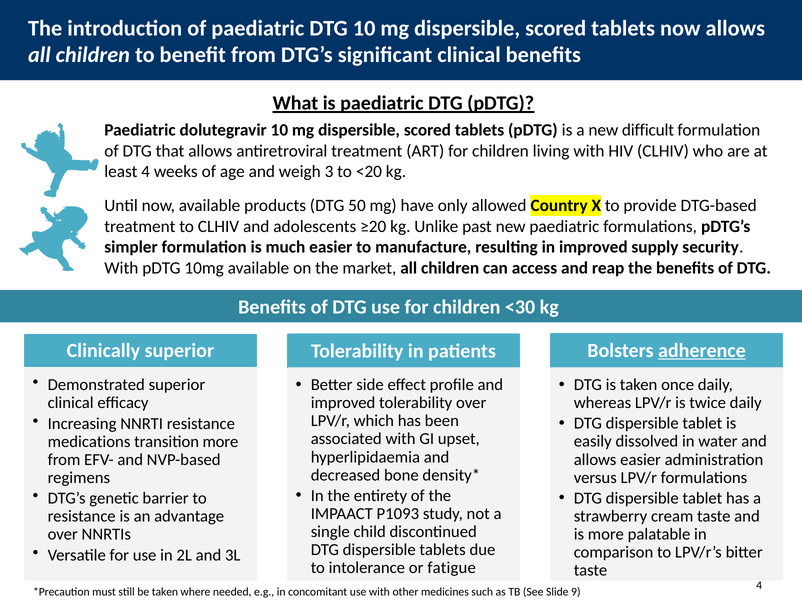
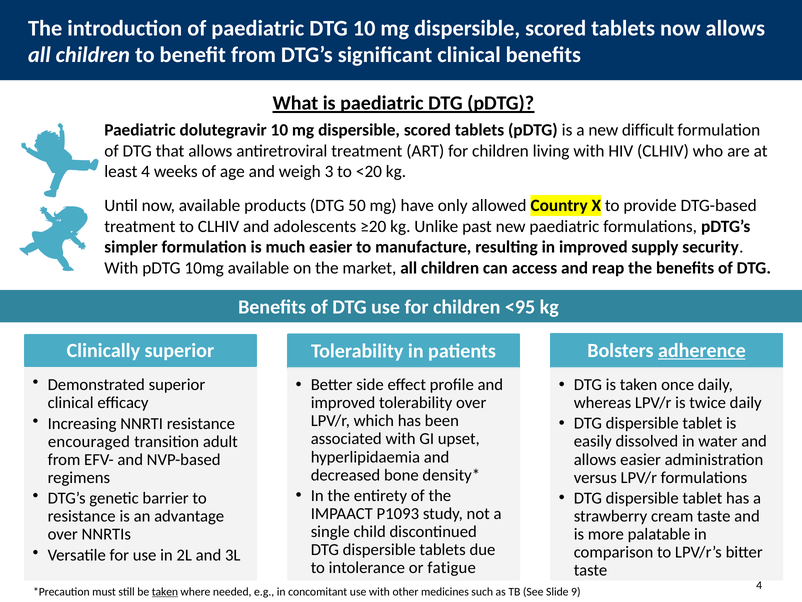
<30: <30 -> <95 (520, 307)
medications: medications -> encouraged (89, 441)
transition more: more -> adult (220, 441)
taken underline: none -> present (165, 591)
